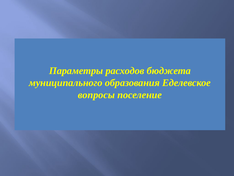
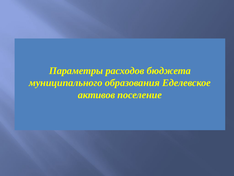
вопросы: вопросы -> активов (96, 95)
